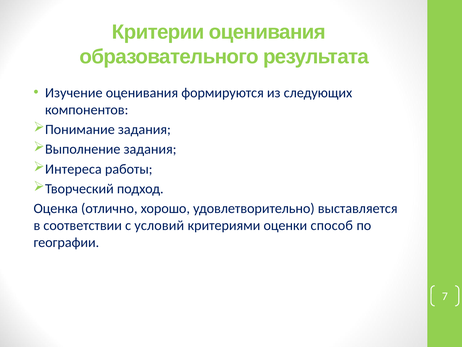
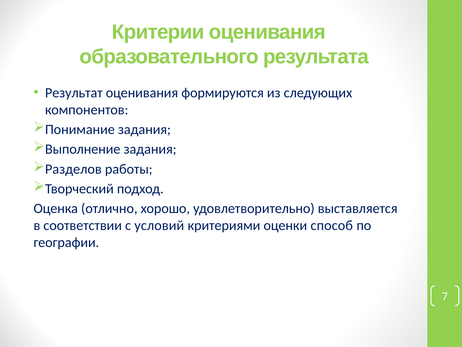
Изучение: Изучение -> Результат (74, 93)
Интереса: Интереса -> Разделов (73, 169)
